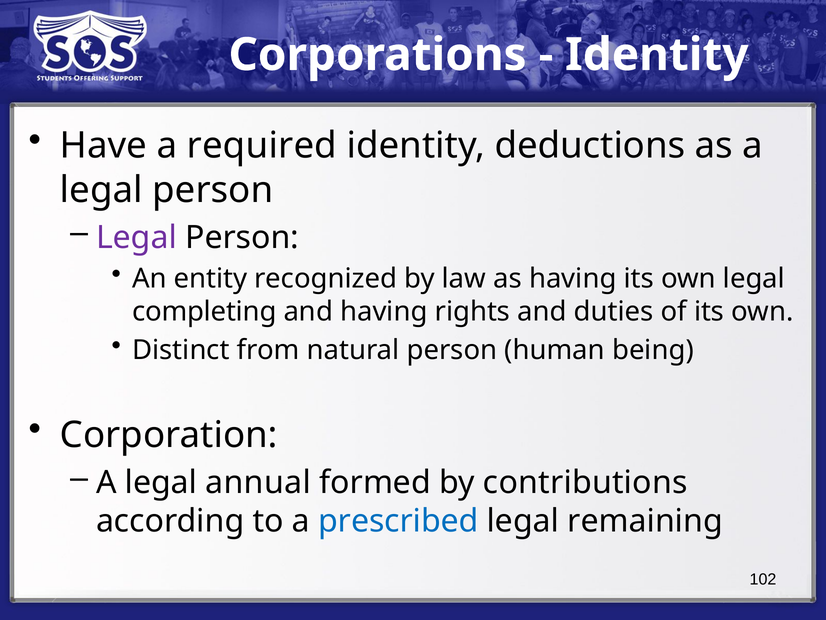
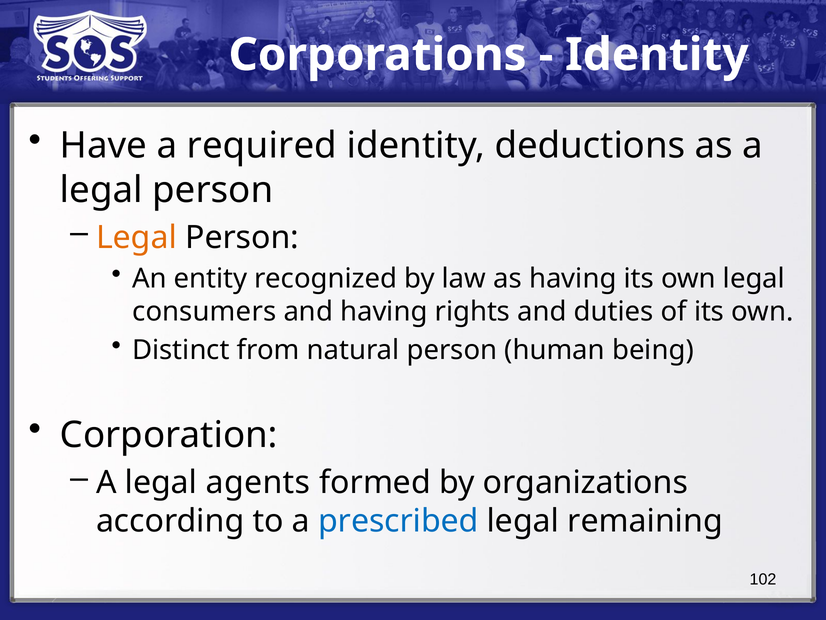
Legal colour: purple -> orange (136, 237)
completing: completing -> consumers (204, 311)
annual: annual -> agents (258, 482)
contributions: contributions -> organizations (585, 482)
